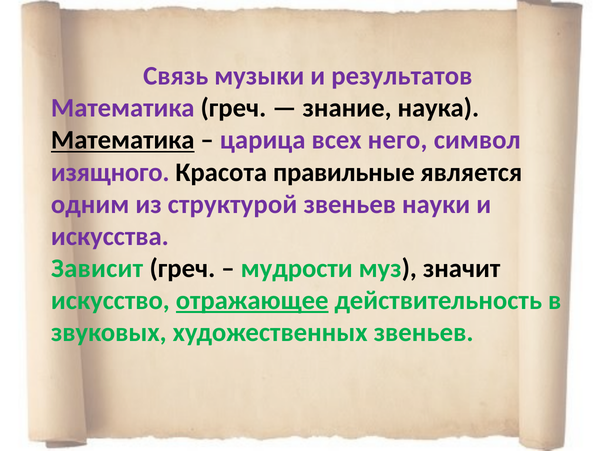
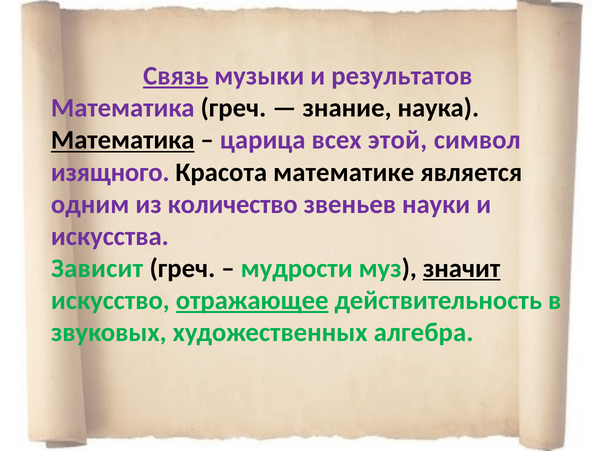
Связь underline: none -> present (176, 76)
него: него -> этой (398, 140)
правильные: правильные -> математике (344, 172)
структурой: структурой -> количество (233, 204)
значит underline: none -> present (462, 268)
художественных звеньев: звеньев -> алгебра (424, 332)
